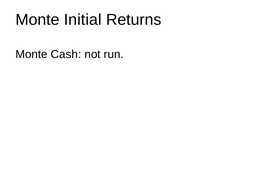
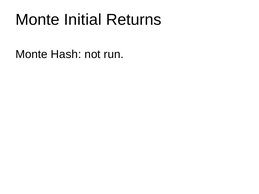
Cash: Cash -> Hash (66, 54)
